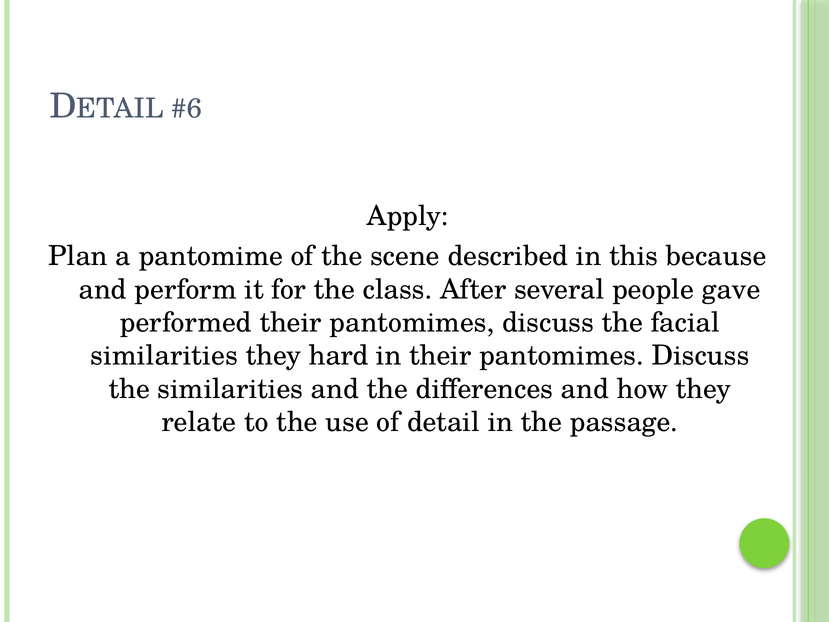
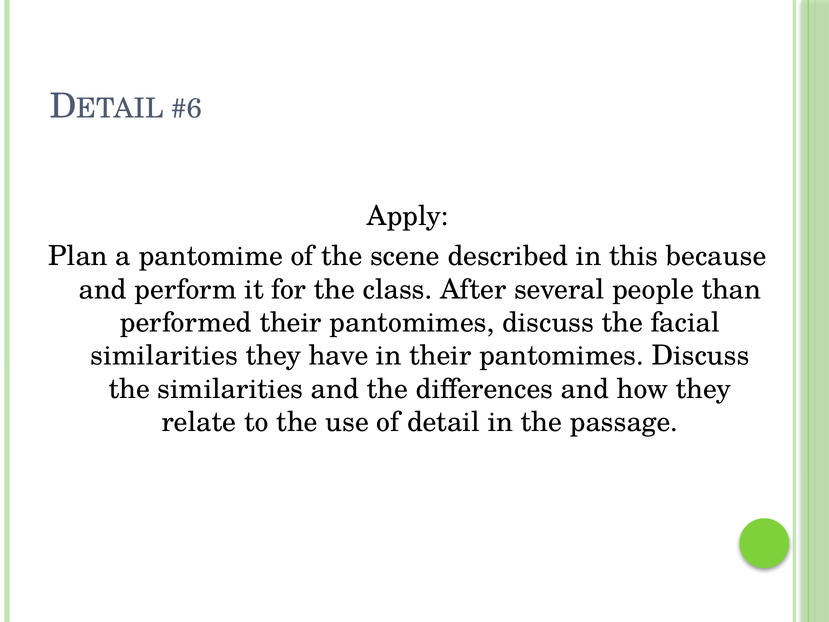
gave: gave -> than (731, 289)
hard: hard -> have (339, 356)
